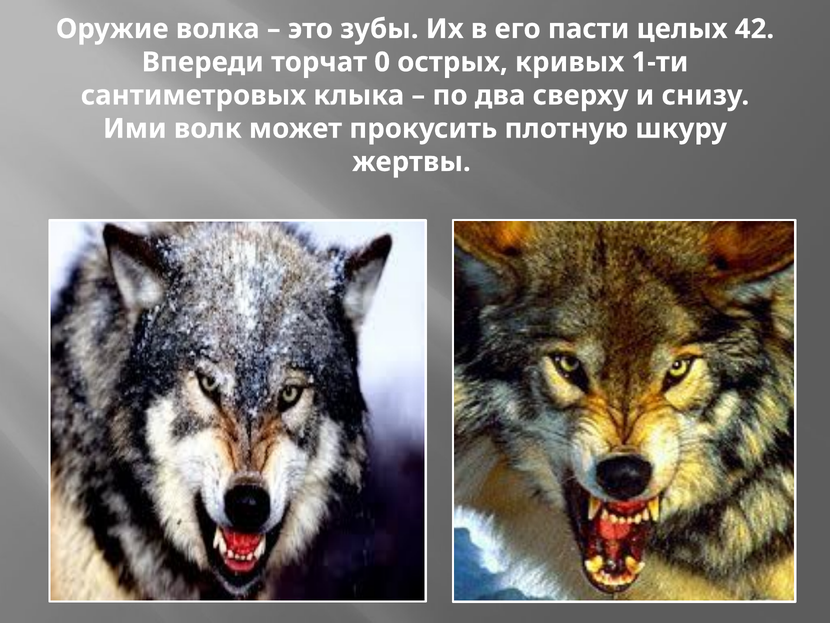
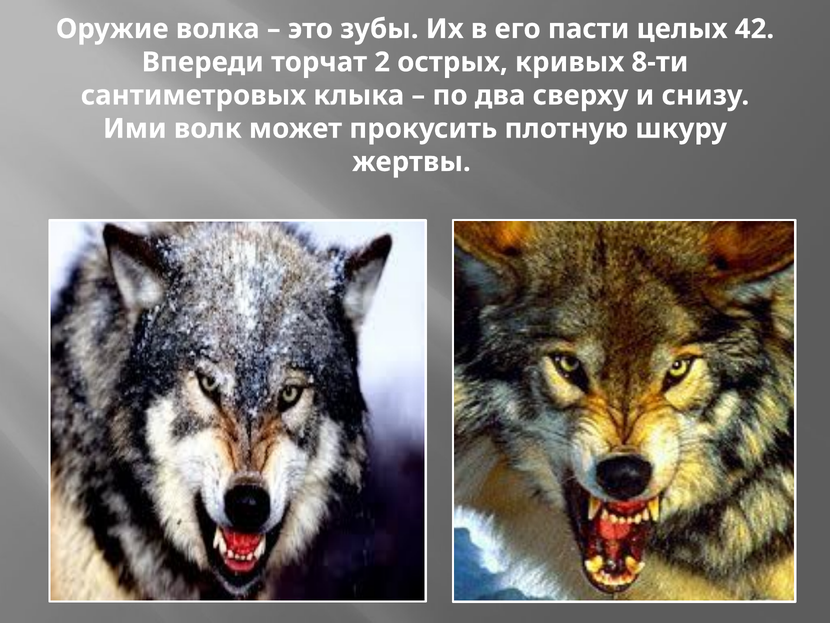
0: 0 -> 2 (382, 62)
1-ти: 1-ти -> 8-ти (660, 62)
